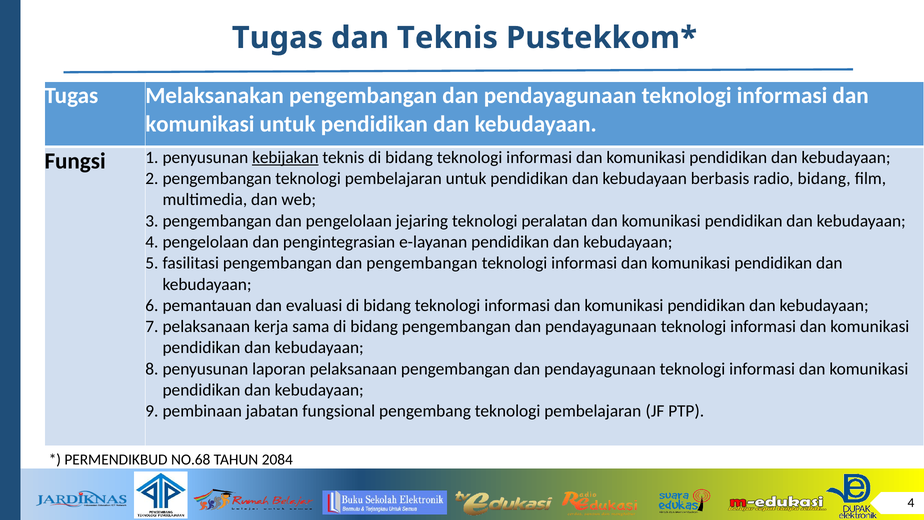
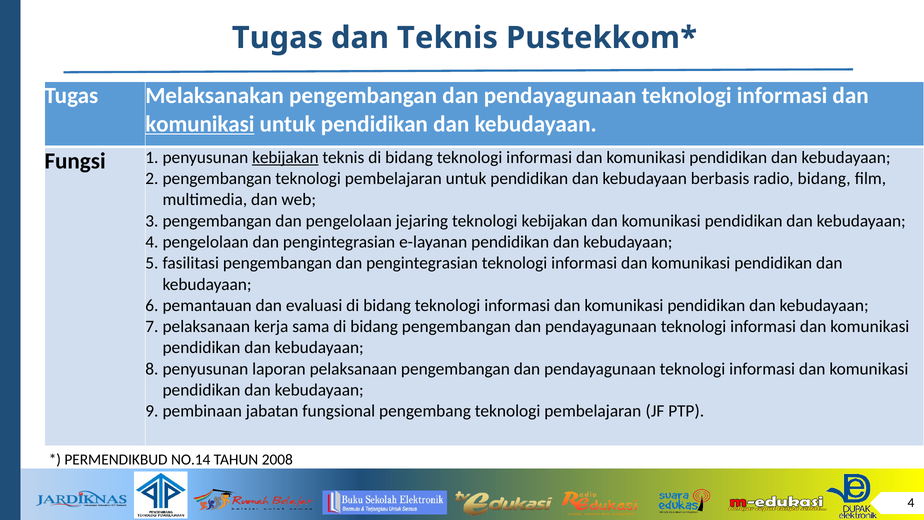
komunikasi underline: none -> present (200, 124)
teknologi peralatan: peralatan -> kebijakan (555, 221)
pengembangan dan pengembangan: pengembangan -> pengintegrasian (422, 263)
NO.68: NO.68 -> NO.14 (191, 460)
2084: 2084 -> 2008 (277, 460)
